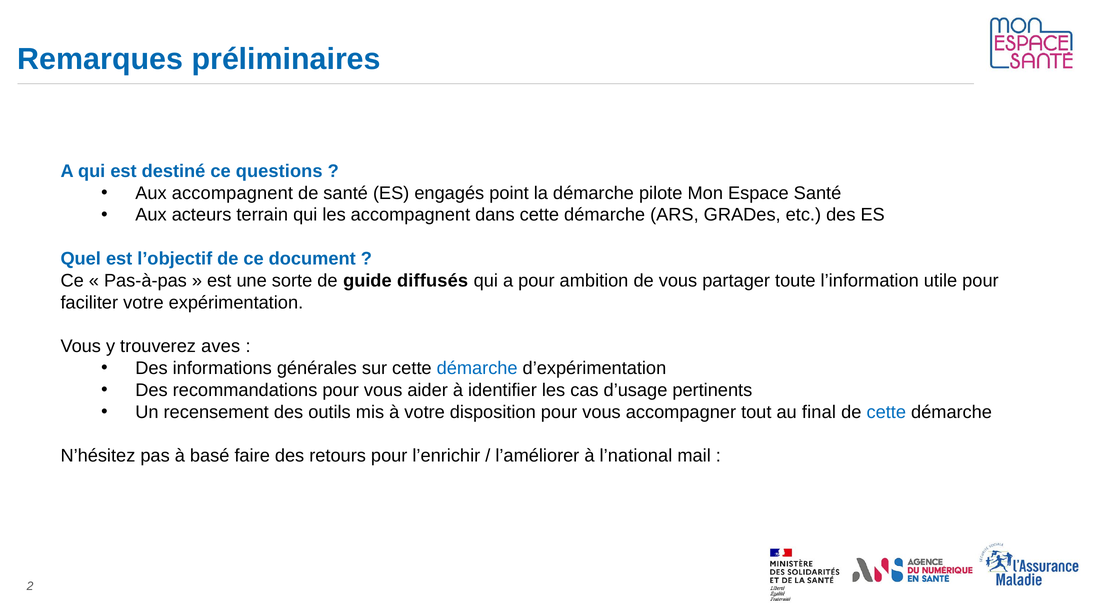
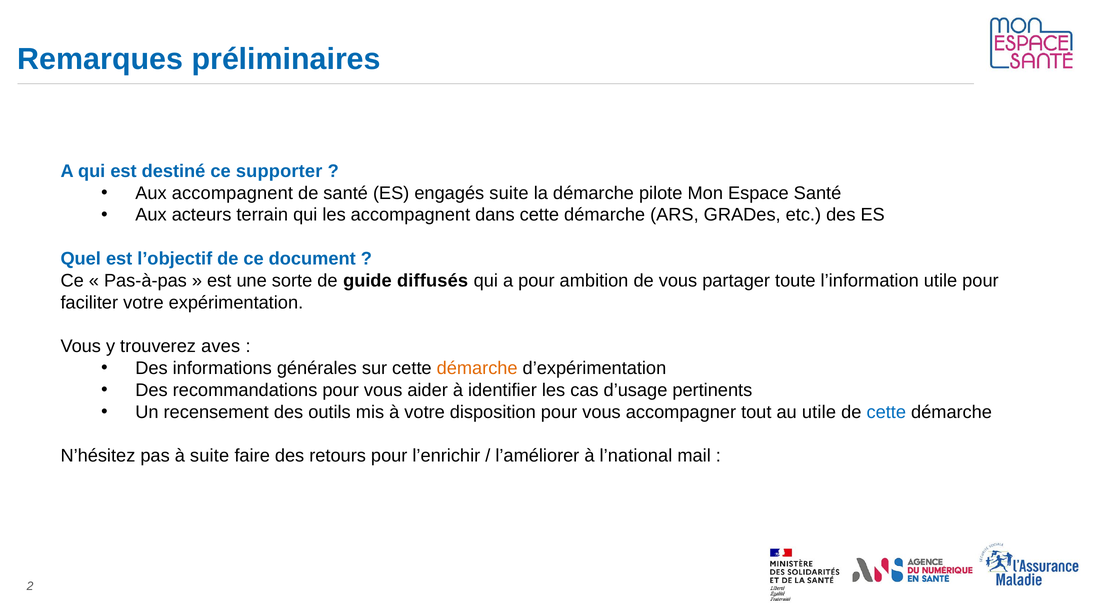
questions: questions -> supporter (279, 171)
engagés point: point -> suite (509, 193)
démarche colour: blue -> orange (477, 368)
au final: final -> utile (819, 412)
à basé: basé -> suite (210, 455)
